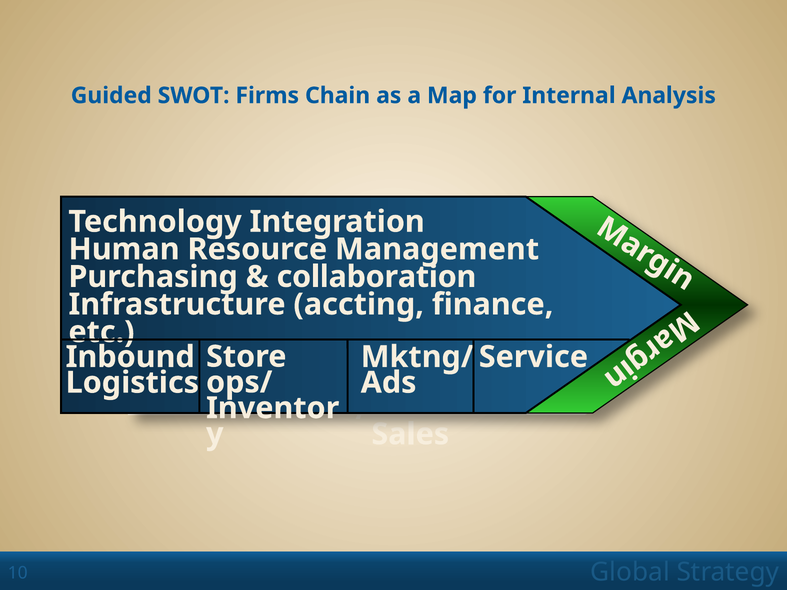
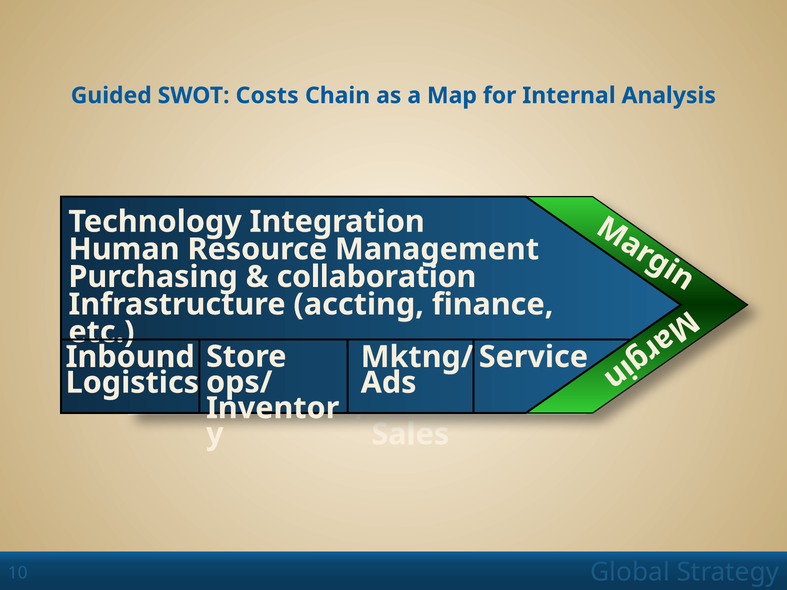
Firms: Firms -> Costs (267, 96)
